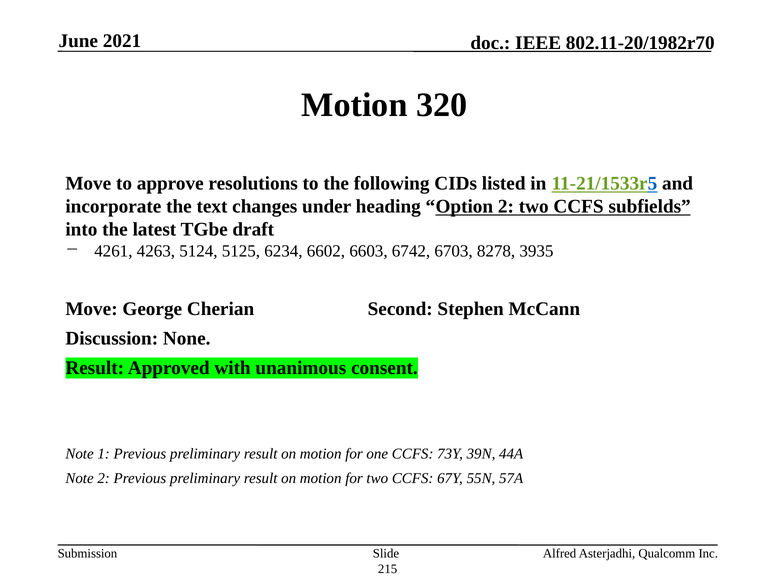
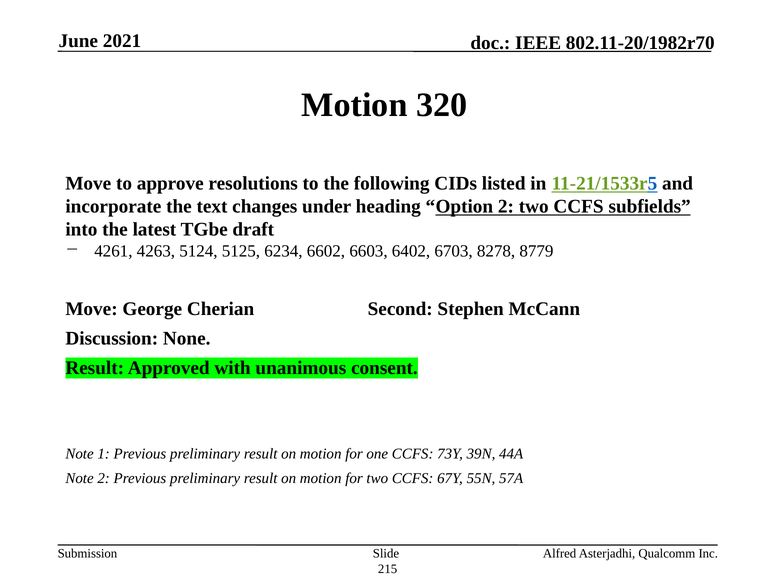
6742: 6742 -> 6402 (411, 251)
3935: 3935 -> 8779 (536, 251)
